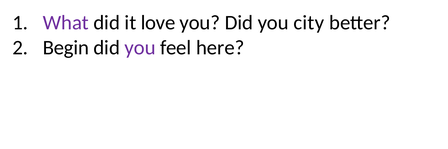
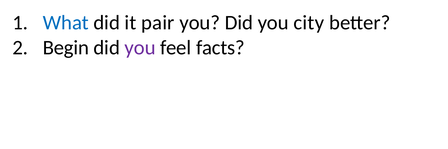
What colour: purple -> blue (66, 23)
love: love -> pair (158, 23)
here: here -> facts (220, 48)
